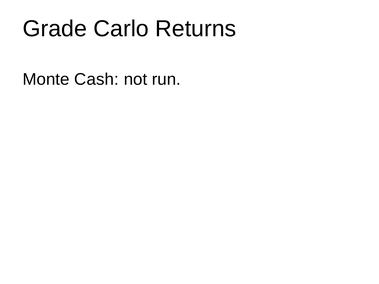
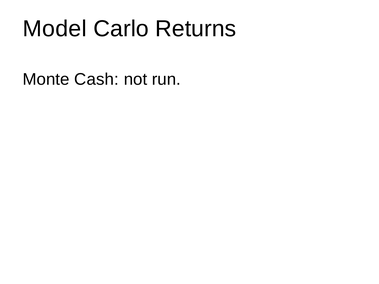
Grade: Grade -> Model (55, 29)
